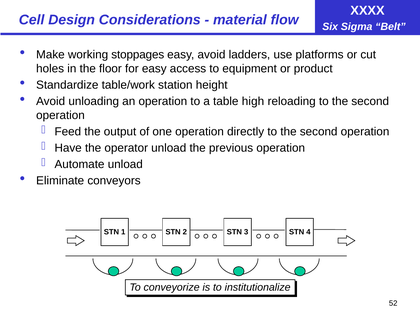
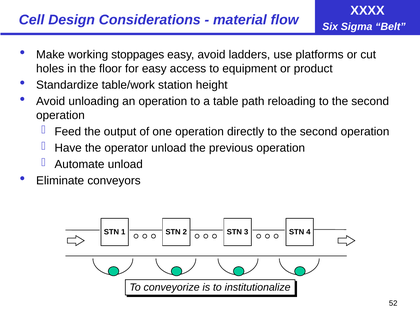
high: high -> path (253, 101)
